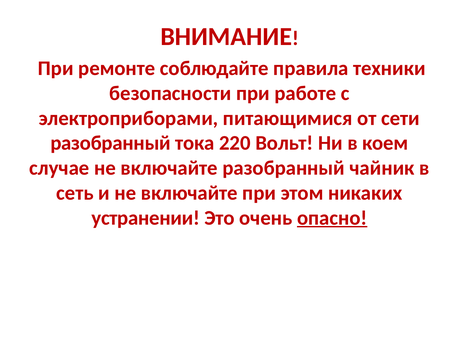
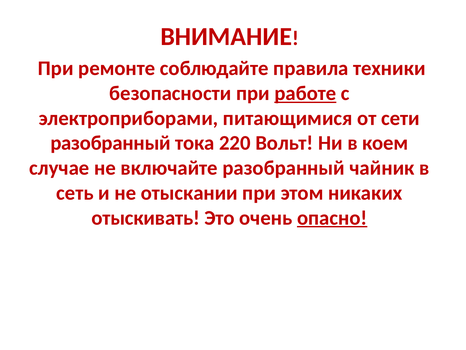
работе underline: none -> present (305, 93)
и не включайте: включайте -> отыскании (189, 193)
устранении: устранении -> отыскивать (146, 218)
